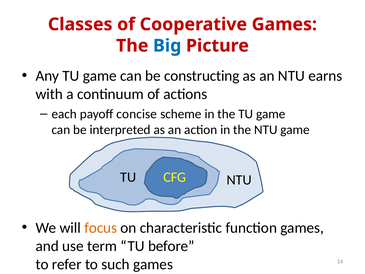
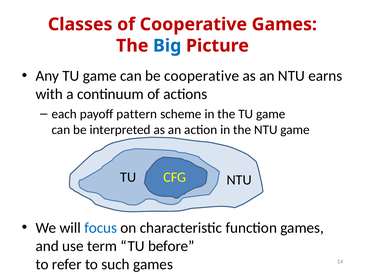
be constructing: constructing -> cooperative (202, 76)
concise: concise -> pattern (137, 114)
focus colour: orange -> blue (101, 228)
